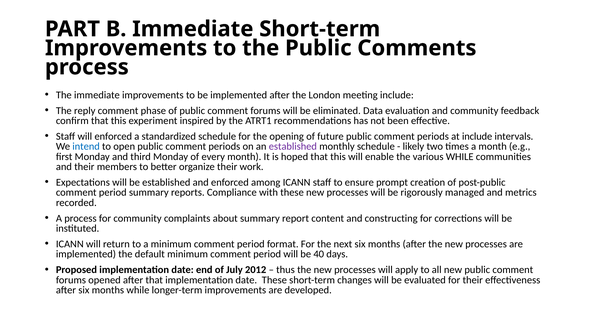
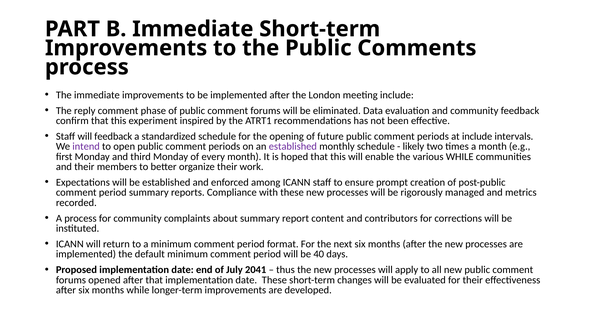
will enforced: enforced -> feedback (113, 137)
intend colour: blue -> purple (86, 147)
constructing: constructing -> contributors (391, 219)
2012: 2012 -> 2041 (256, 270)
